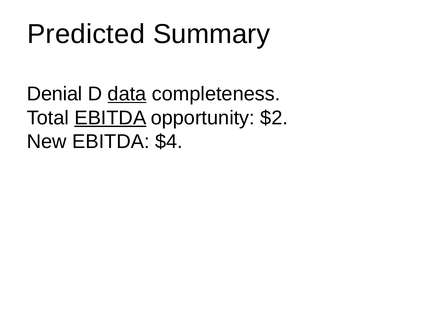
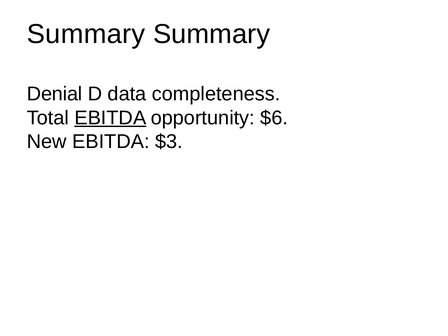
Predicted: Predicted -> Summary (86, 34)
data underline: present -> none (127, 94)
$2: $2 -> $6 (274, 118)
$4: $4 -> $3 (169, 142)
